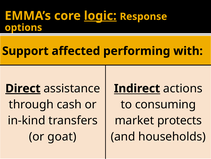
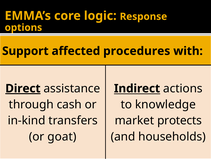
logic underline: present -> none (100, 16)
performing: performing -> procedures (137, 51)
consuming: consuming -> knowledge (165, 104)
